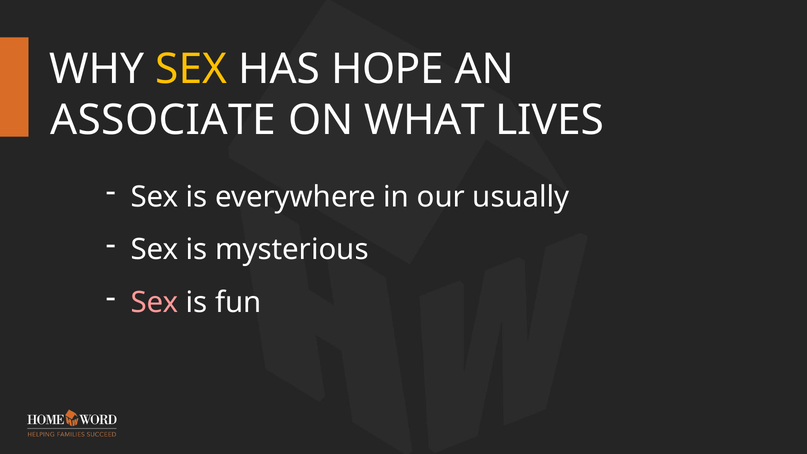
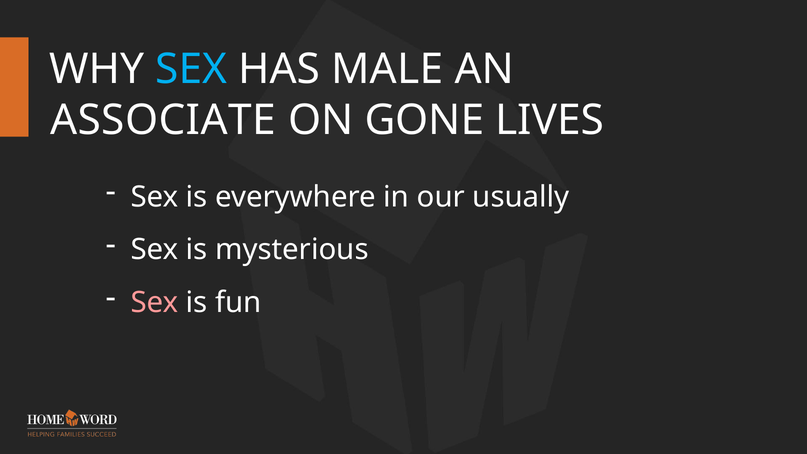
SEX colour: yellow -> light blue (191, 69)
HOPE: HOPE -> MALE (387, 69)
WHAT: WHAT -> GONE (424, 120)
